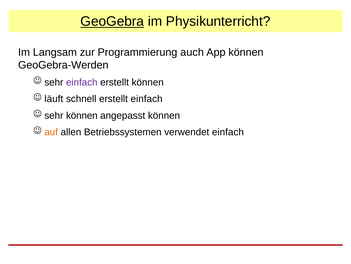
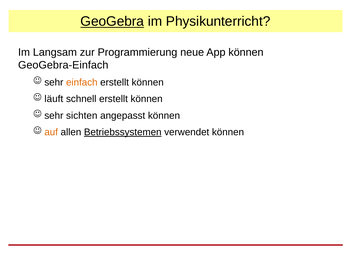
auch: auch -> neue (192, 52)
GeoGebra-Werden: GeoGebra-Werden -> GeoGebra-Einfach (63, 65)
einfach colour: purple -> orange (82, 82)
schnell erstellt einfach: einfach -> können (147, 99)
sehr können: können -> sichten (82, 115)
Betriebssystemen underline: none -> present (123, 132)
verwendet einfach: einfach -> können (228, 132)
